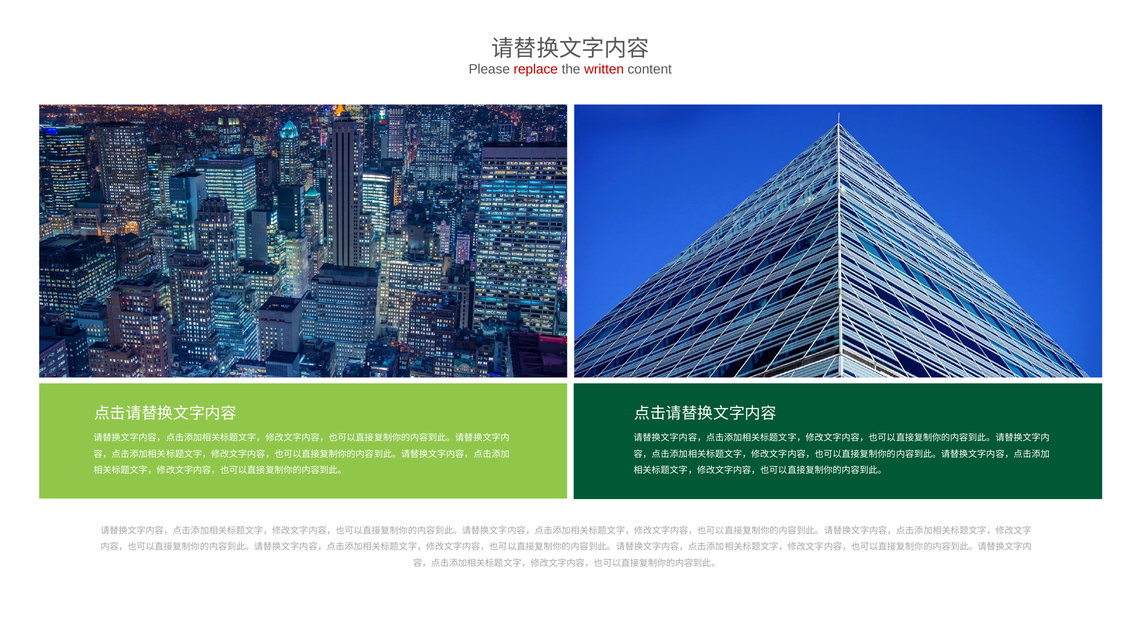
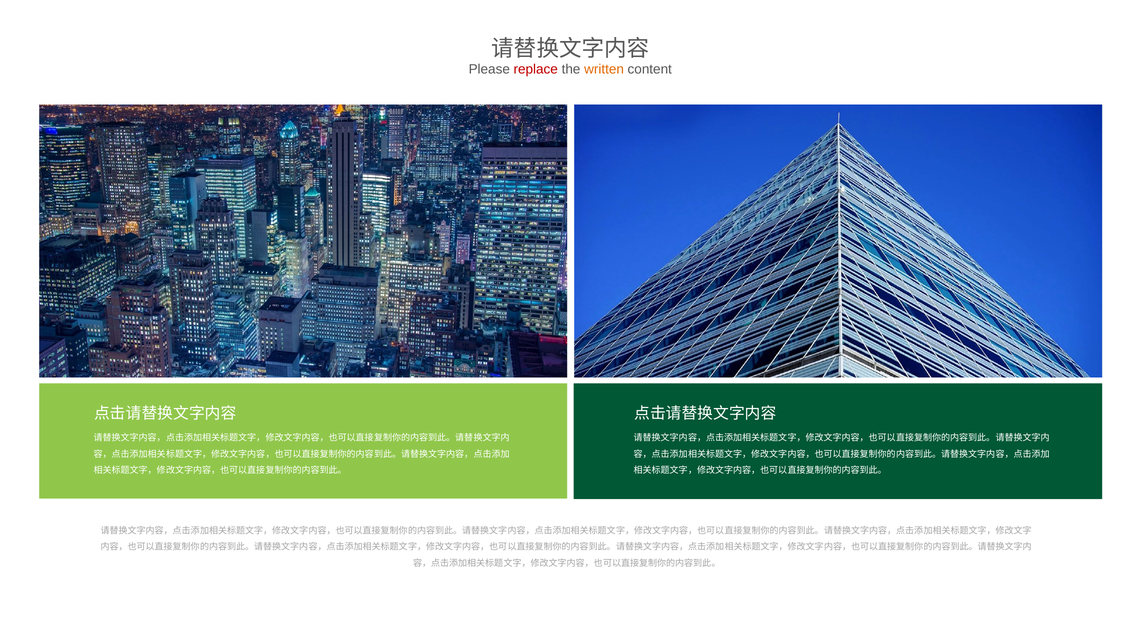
written colour: red -> orange (604, 69)
